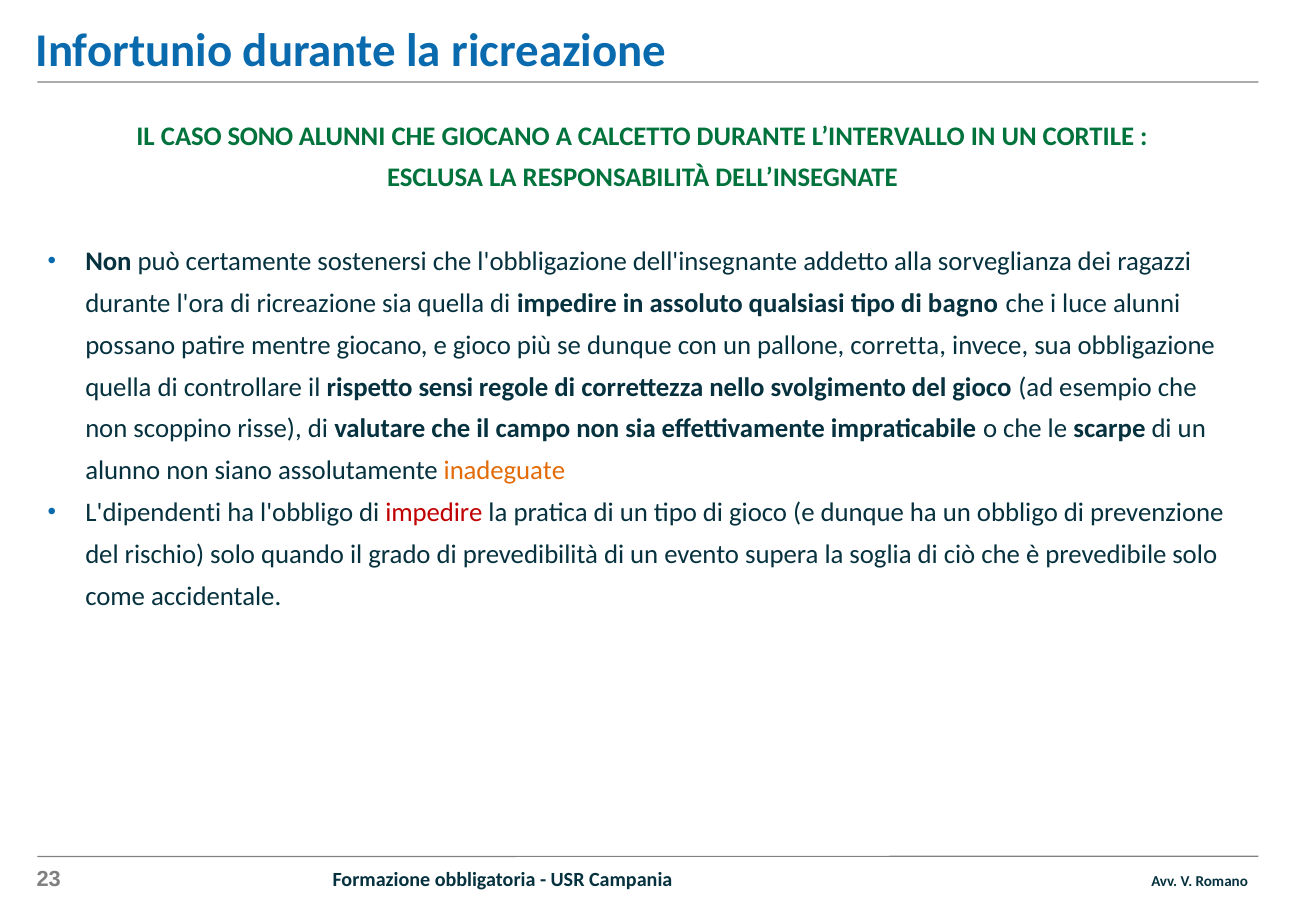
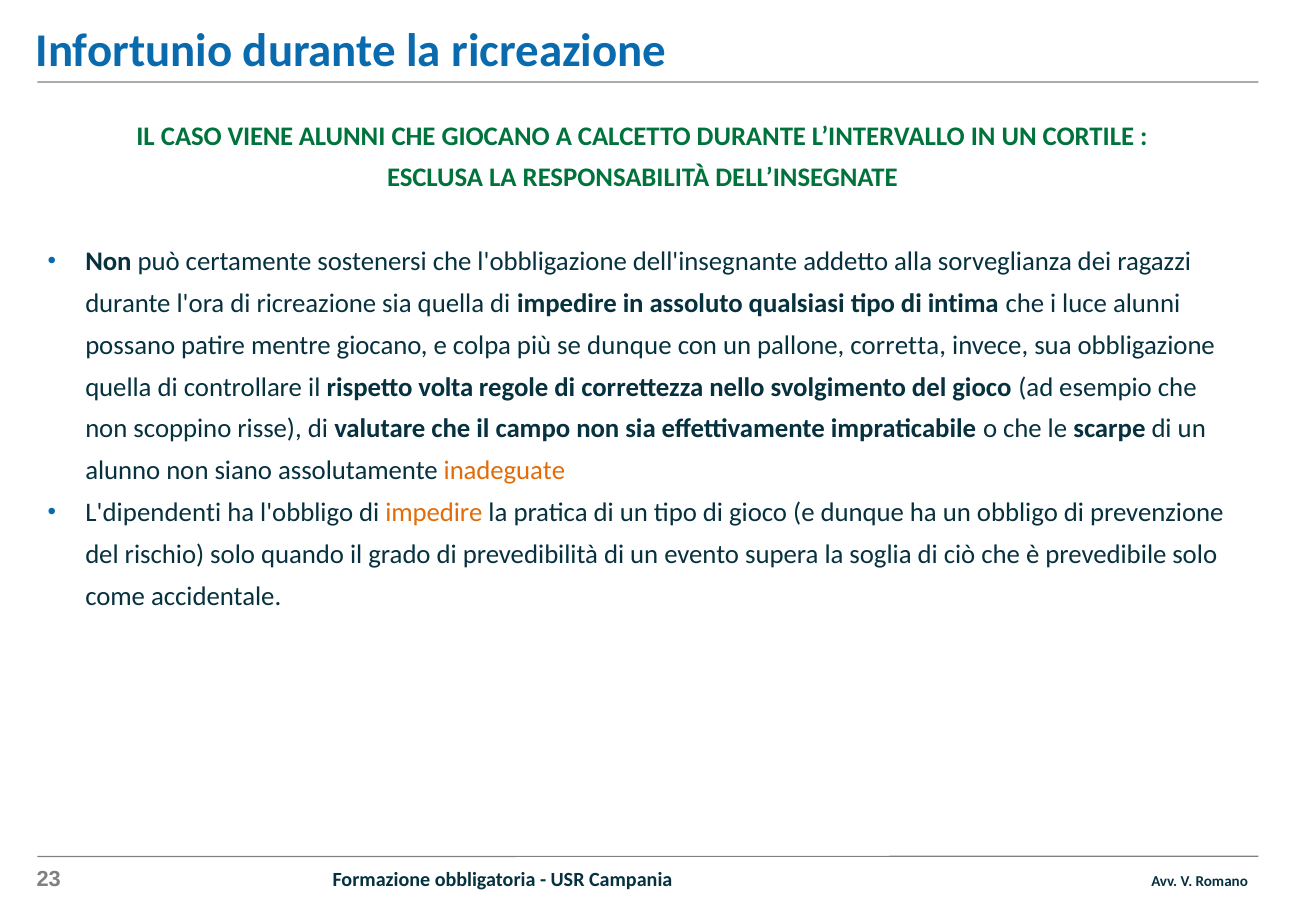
SONO: SONO -> VIENE (260, 136)
bagno: bagno -> intima (963, 304)
e gioco: gioco -> colpa (482, 345)
sensi: sensi -> volta (446, 387)
impedire colour: red -> orange (434, 513)
